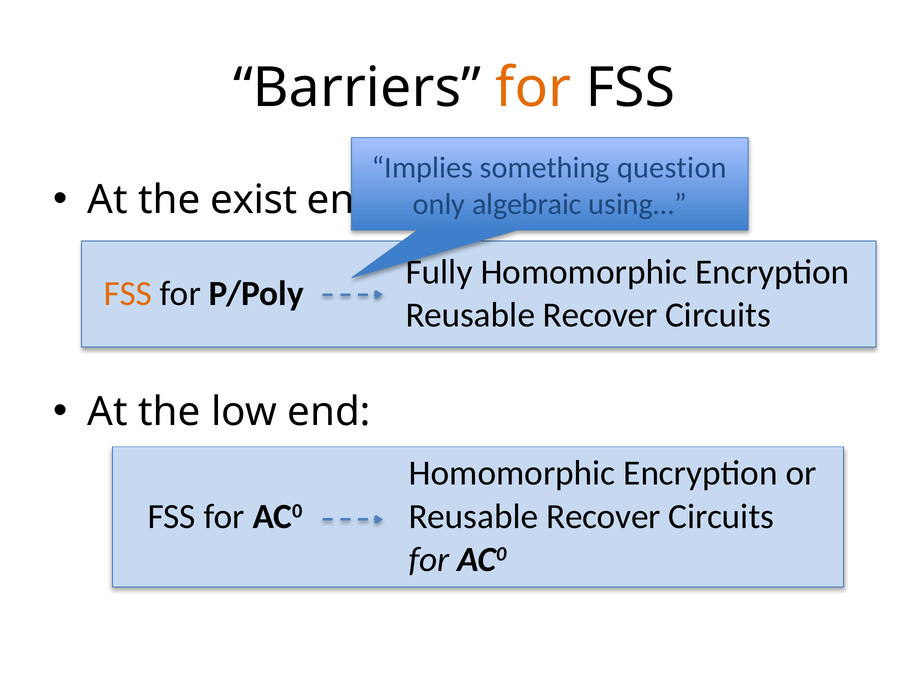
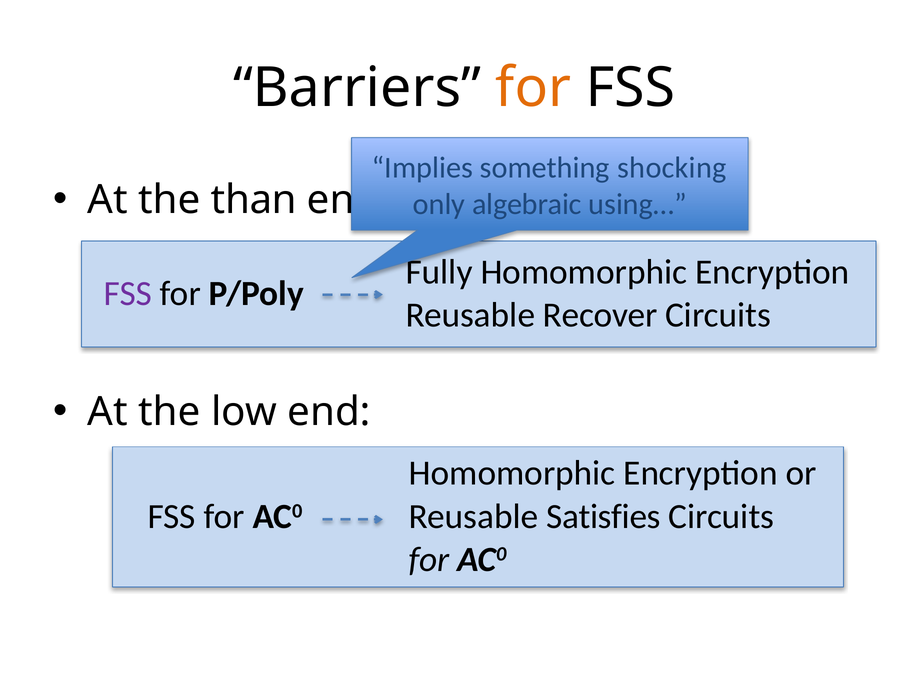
question: question -> shocking (672, 168)
exist: exist -> than (254, 200)
FSS colour: orange -> purple (128, 294)
Recover: Recover -> Satisfies (603, 517)
